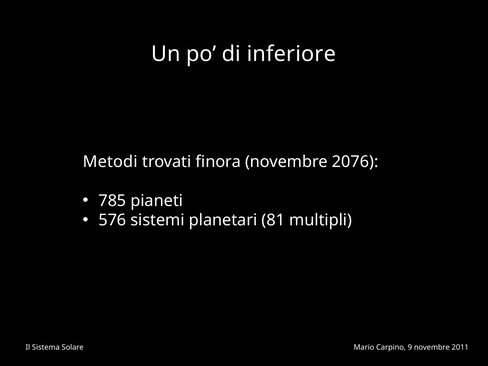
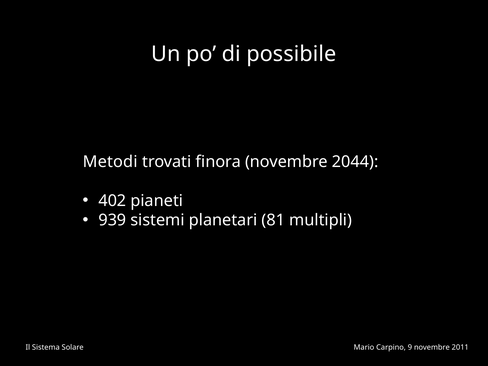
inferiore: inferiore -> possibile (291, 54)
2076: 2076 -> 2044 (355, 162)
785: 785 -> 402 (112, 201)
576: 576 -> 939 (112, 220)
